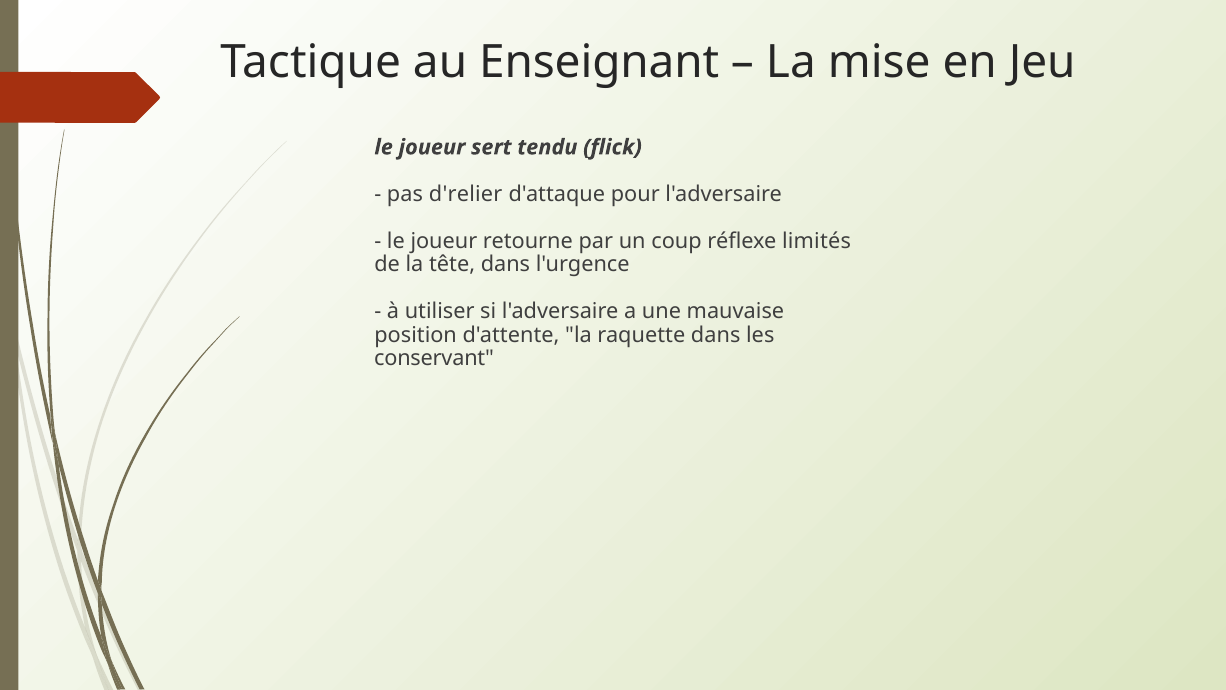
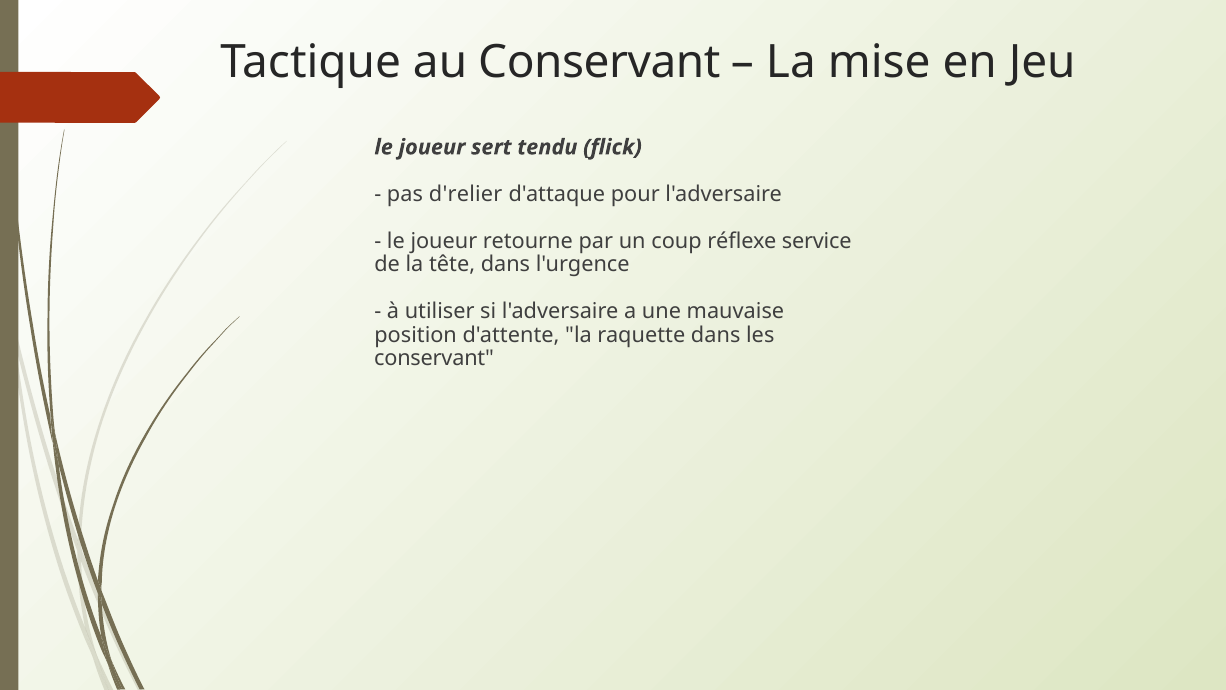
au Enseignant: Enseignant -> Conservant (599, 62)
limités: limités -> service (817, 241)
